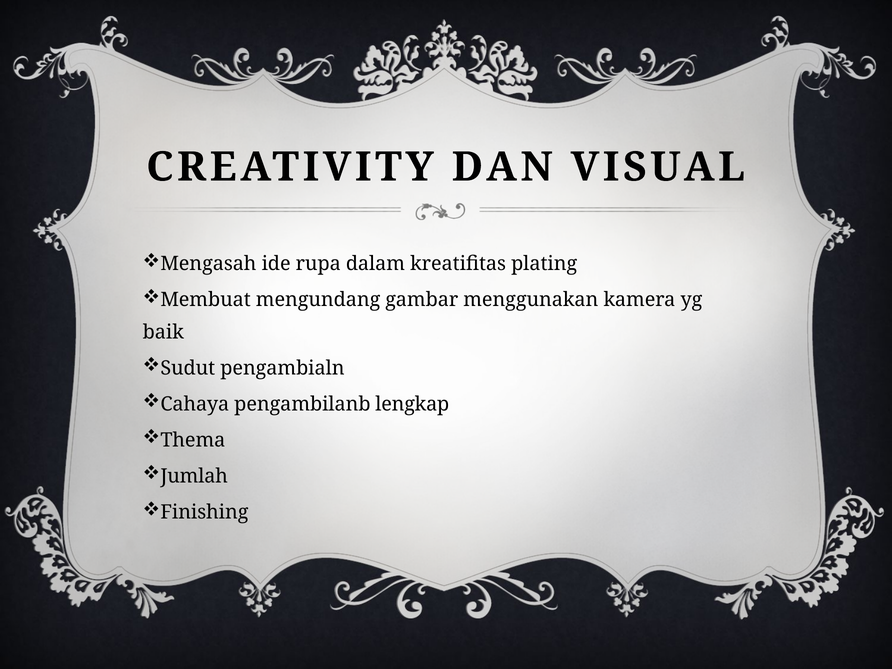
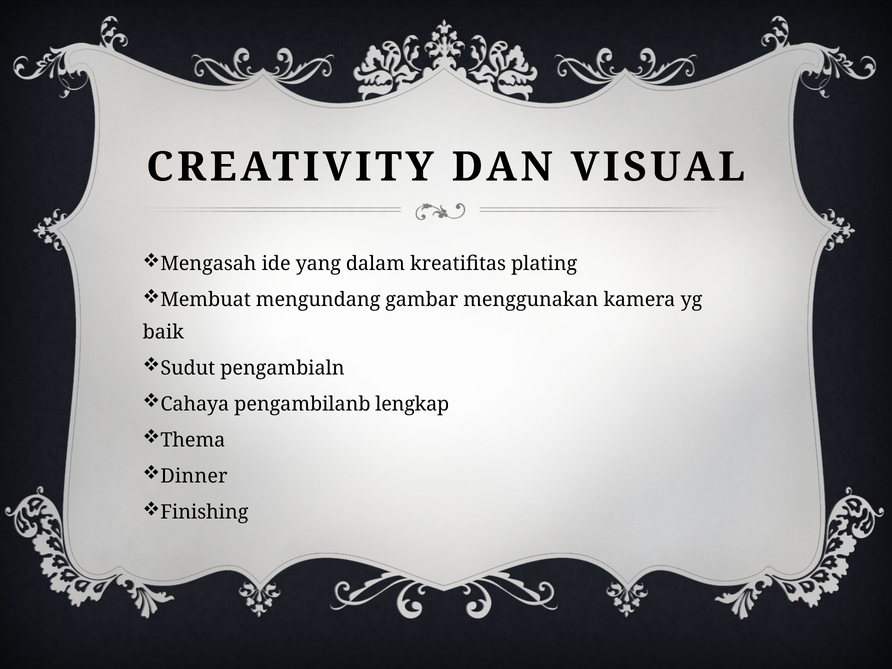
rupa: rupa -> yang (318, 264)
Jumlah: Jumlah -> Dinner (194, 476)
